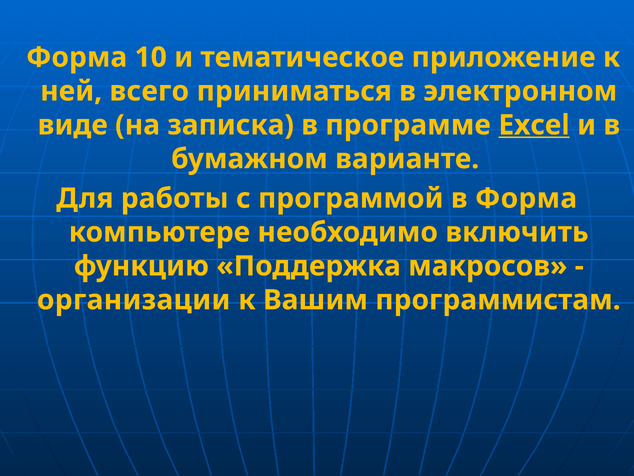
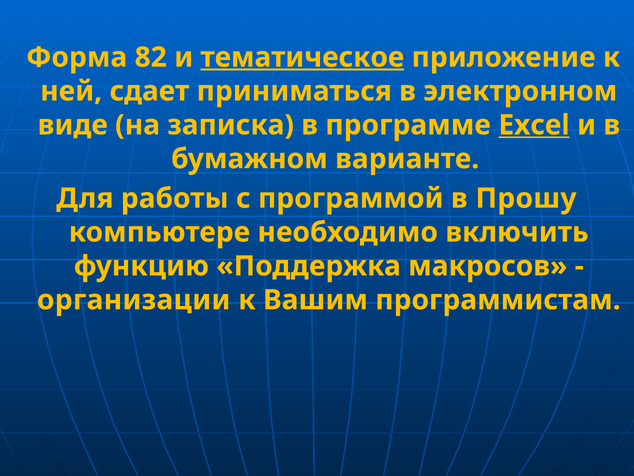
10: 10 -> 82 (151, 57)
тематическое underline: none -> present (302, 57)
всего: всего -> сдает (149, 91)
в Форма: Форма -> Прошу (526, 198)
